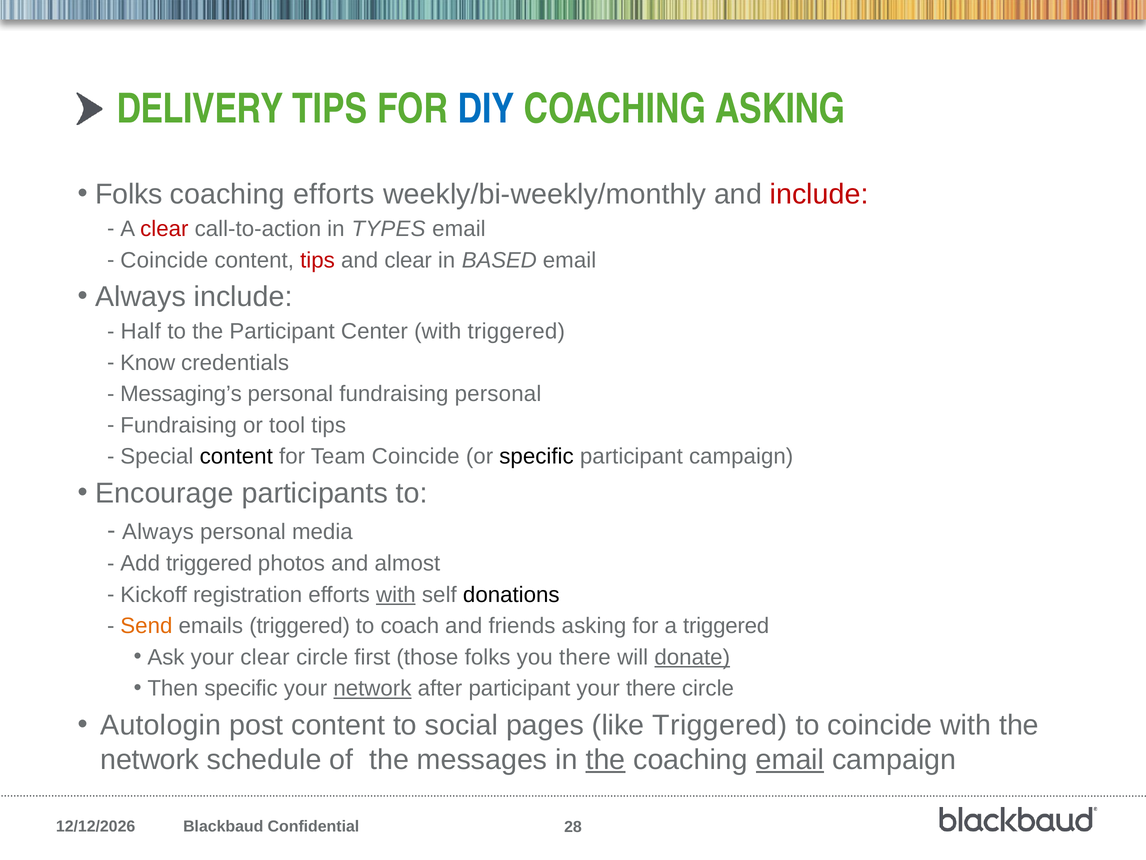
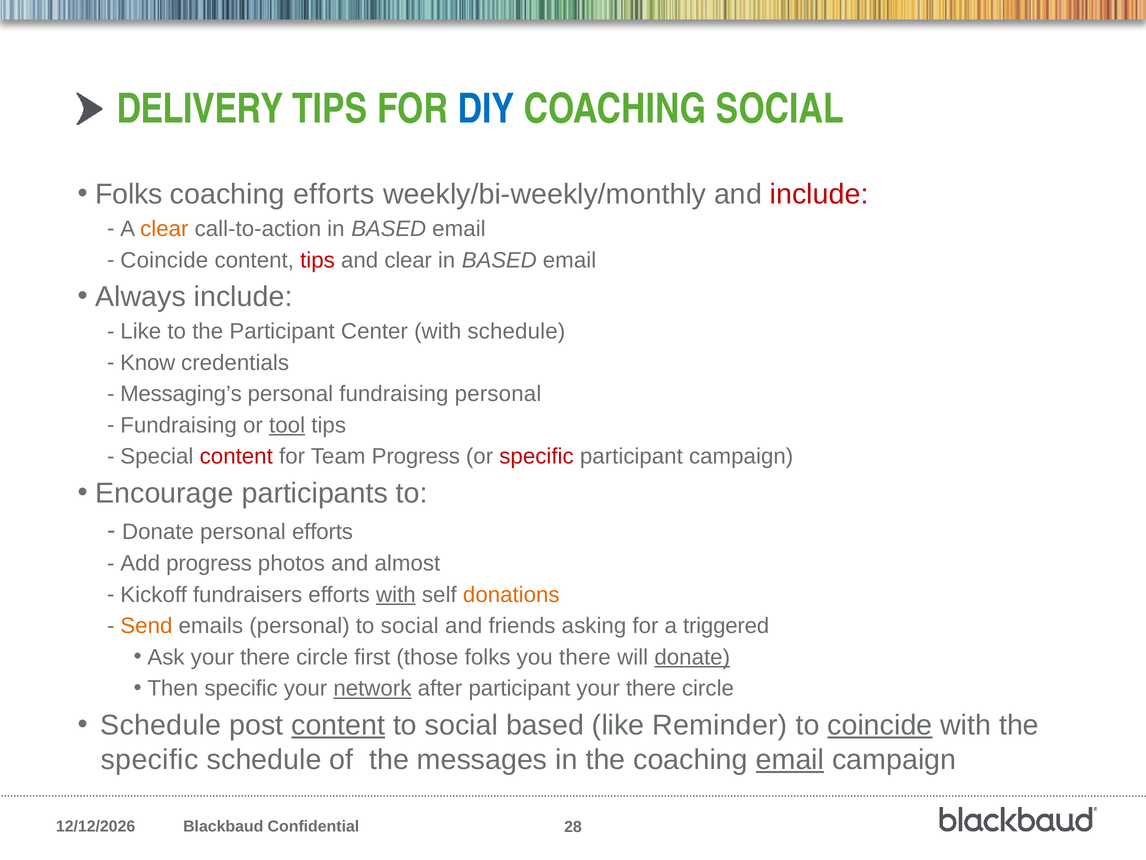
COACHING ASKING: ASKING -> SOCIAL (780, 109)
clear colour: red -> orange (164, 229)
call-to-action in TYPES: TYPES -> BASED (389, 229)
Half: Half -> Like (141, 331)
with triggered: triggered -> schedule (516, 331)
tool underline: none -> present (287, 425)
content colour: black -> red (236, 456)
Team Coincide: Coincide -> Progress (416, 456)
specific colour: black -> red (537, 456)
Always: Always -> Donate (158, 531)
personal media: media -> efforts (322, 531)
Add triggered: triggered -> progress (209, 563)
registration: registration -> fundraisers (248, 594)
donations colour: black -> orange (511, 594)
emails triggered: triggered -> personal (300, 626)
coach: coach -> social (410, 626)
Ask your clear: clear -> there (265, 657)
Autologin: Autologin -> Schedule (161, 725)
content underline: none -> present (338, 725)
social pages: pages -> based (545, 725)
like Triggered: Triggered -> Reminder (720, 725)
coincide underline: none -> present (880, 725)
network: network -> specific (150, 759)
the underline: present -> none (605, 759)
